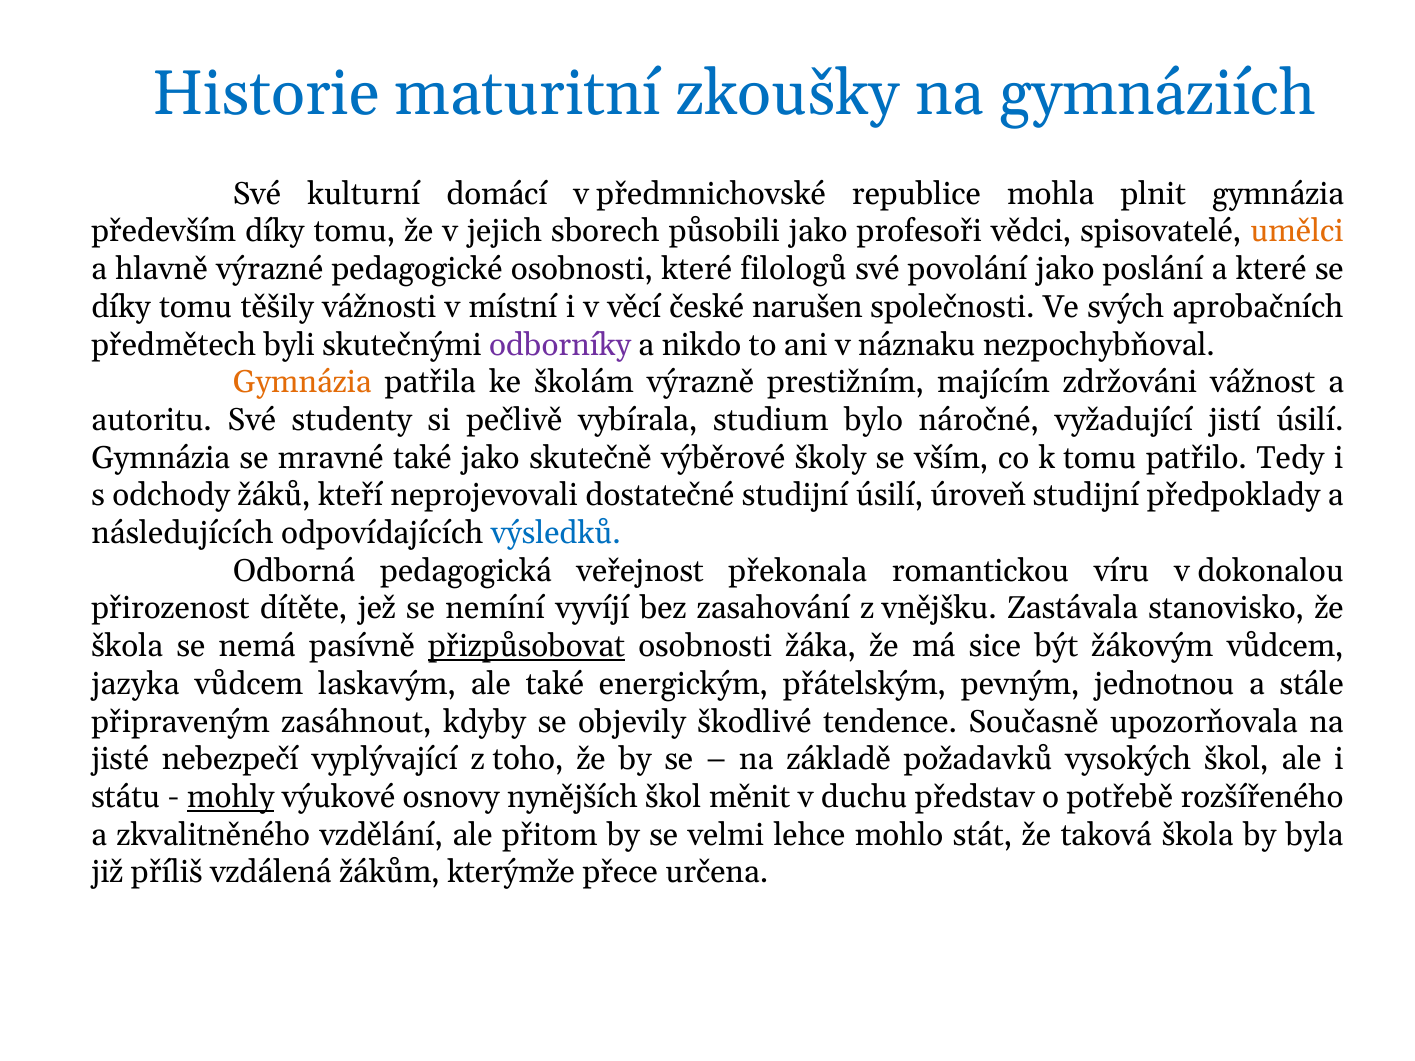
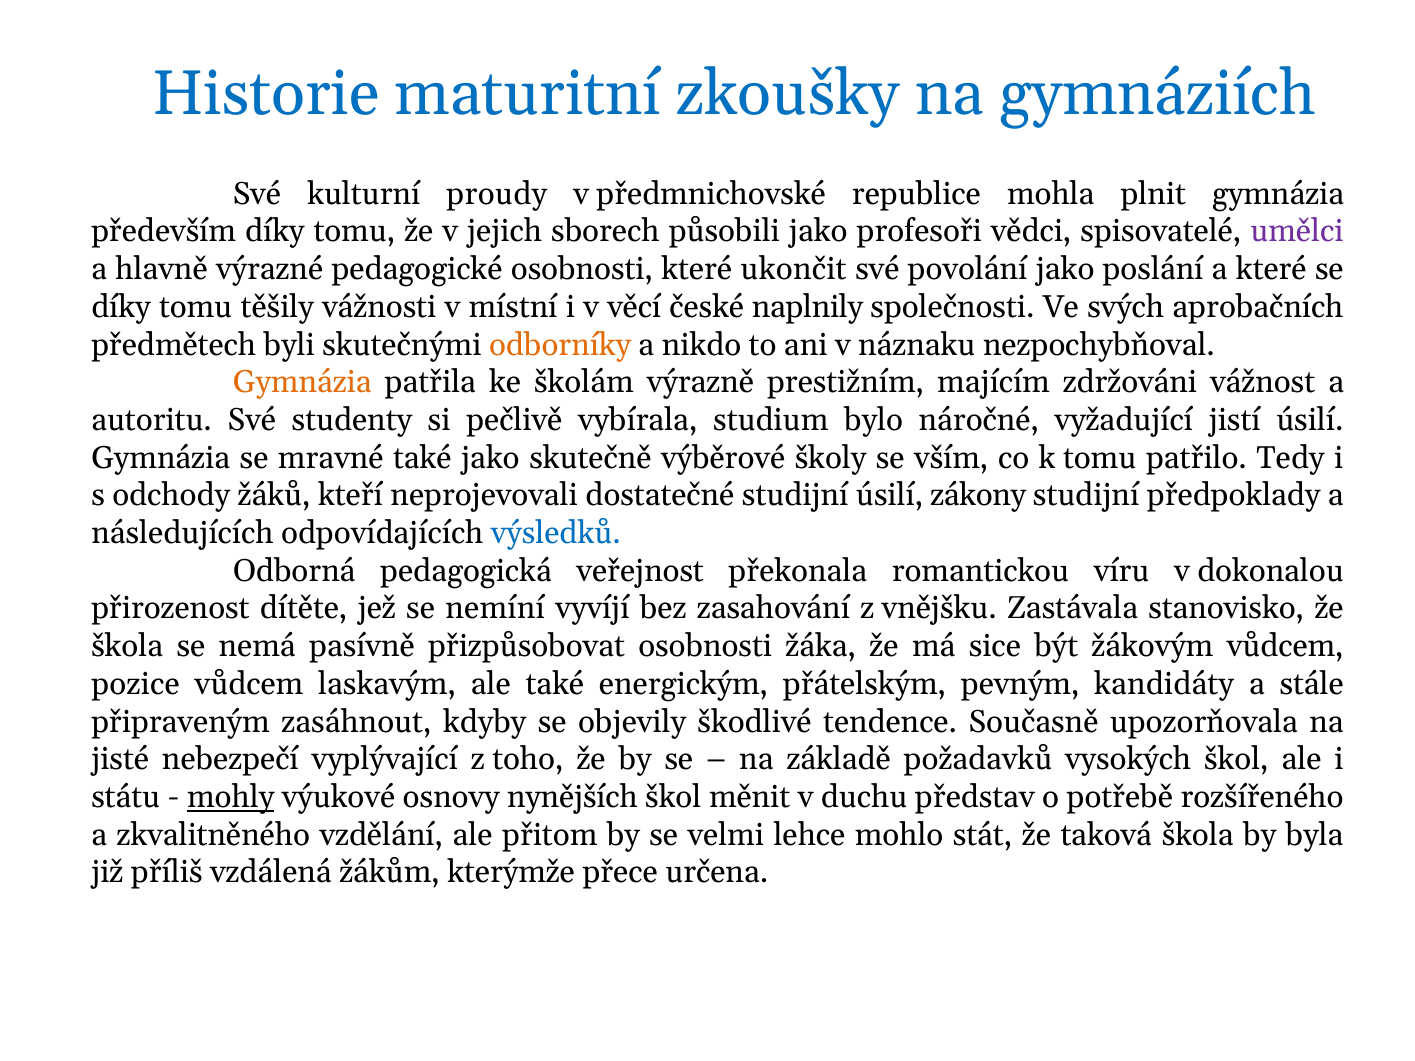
domácí: domácí -> proudy (497, 194)
umělci colour: orange -> purple (1297, 232)
filologů: filologů -> ukončit (794, 269)
narušen: narušen -> naplnily (807, 307)
odborníky colour: purple -> orange (560, 345)
úroveň: úroveň -> zákony (978, 496)
přizpůsobovat underline: present -> none (526, 646)
jazyka: jazyka -> pozice (136, 684)
jednotnou: jednotnou -> kandidáty (1164, 684)
